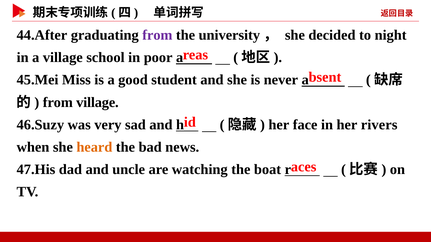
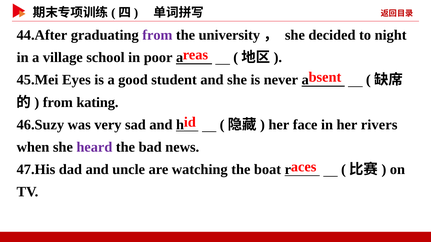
Miss: Miss -> Eyes (76, 80)
from village: village -> kating (97, 102)
heard colour: orange -> purple (94, 147)
